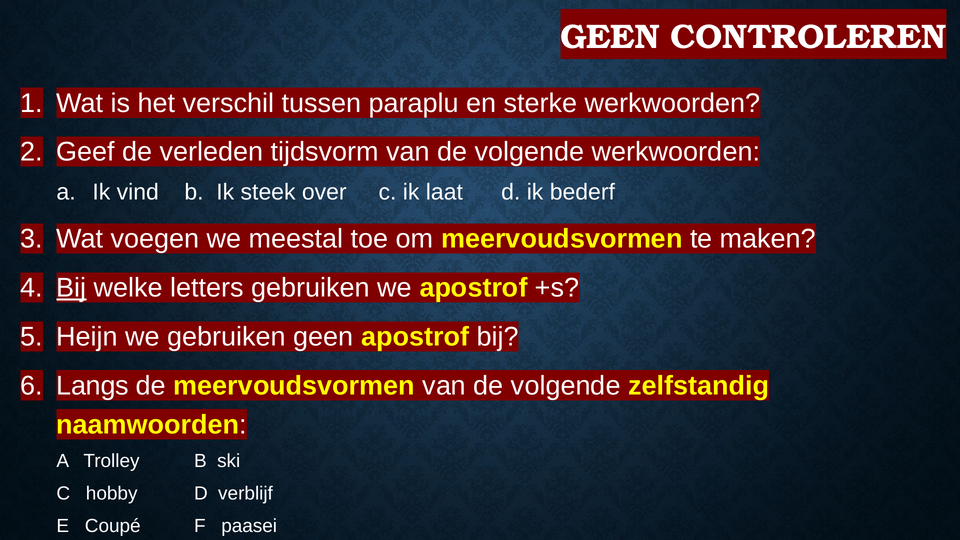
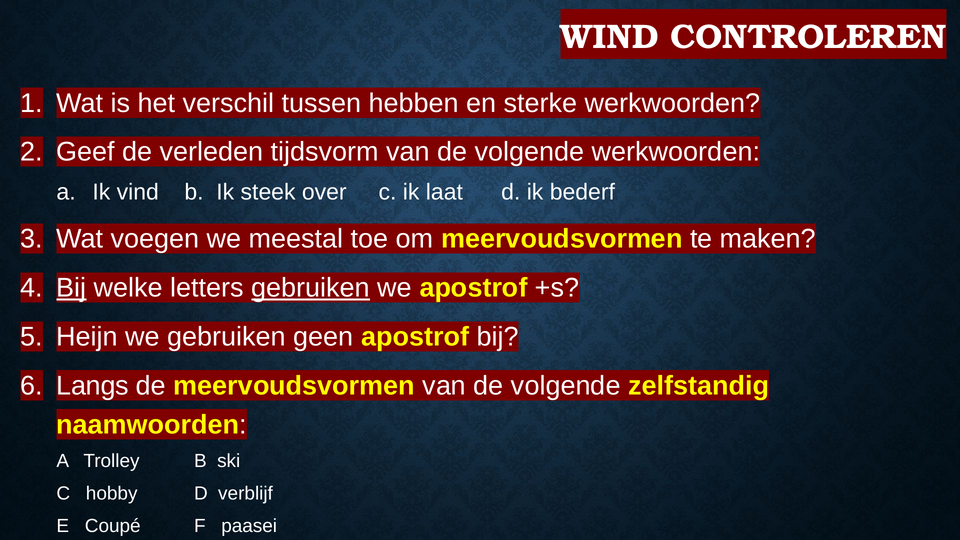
GEEN: GEEN -> WIND (610, 37)
paraplu: paraplu -> hebben (414, 103)
gebruiken underline: none -> present (311, 288)
